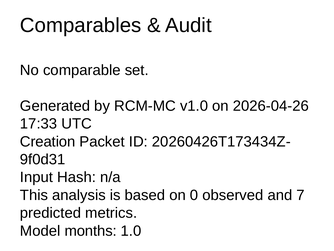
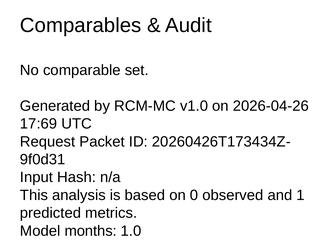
17:33: 17:33 -> 17:69 (39, 123)
Creation: Creation -> Request (48, 141)
7: 7 -> 1 (301, 195)
